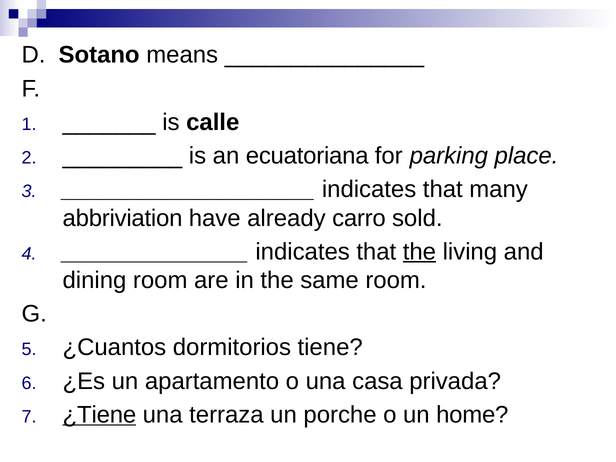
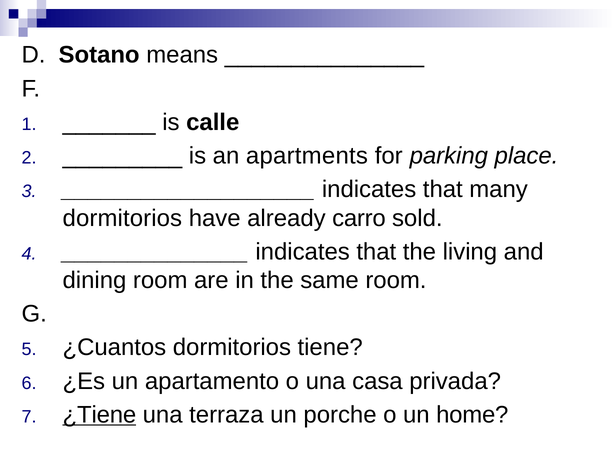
ecuatoriana: ecuatoriana -> apartments (307, 156)
abbriviation: abbriviation -> dormitorios (122, 218)
the underline: present -> none (419, 252)
